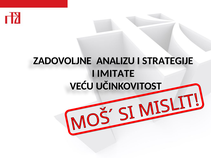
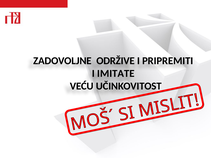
ANALIZU: ANALIZU -> ODRŽIVE (116, 61)
STRATEGIJE: STRATEGIJE -> PRIPREMITI (168, 61)
